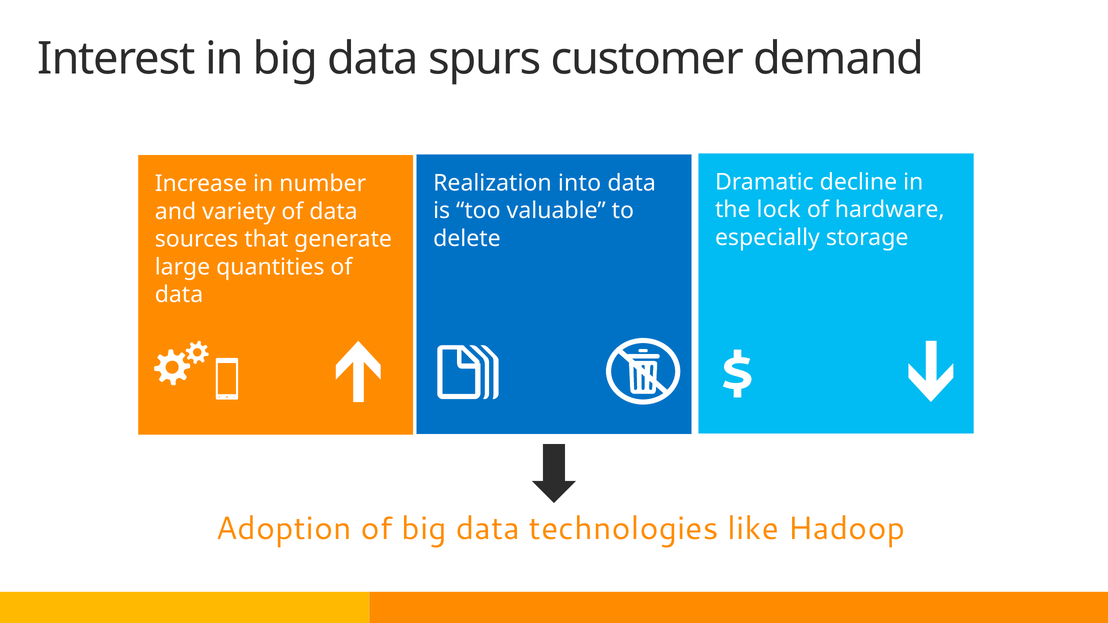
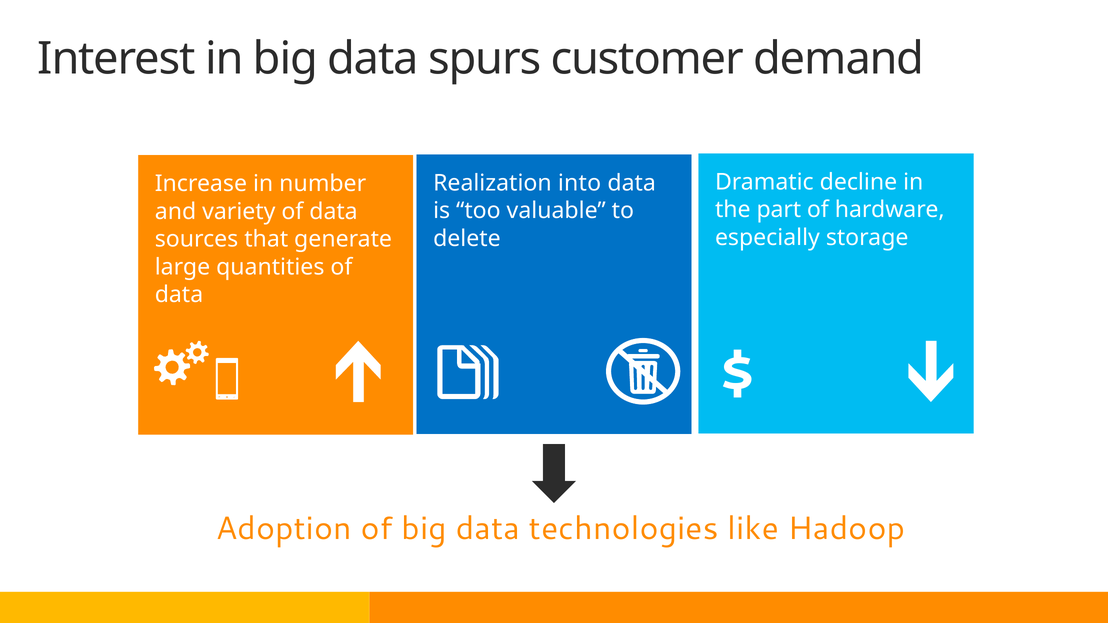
lock: lock -> part (779, 210)
